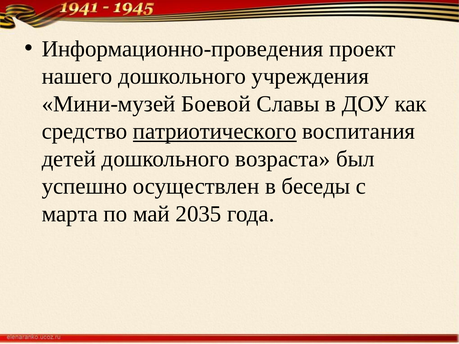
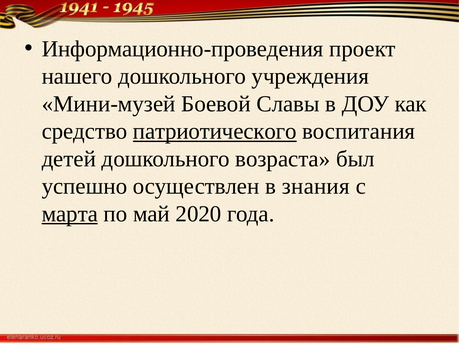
беседы: беседы -> знания (316, 187)
марта underline: none -> present (70, 214)
2035: 2035 -> 2020 (199, 214)
